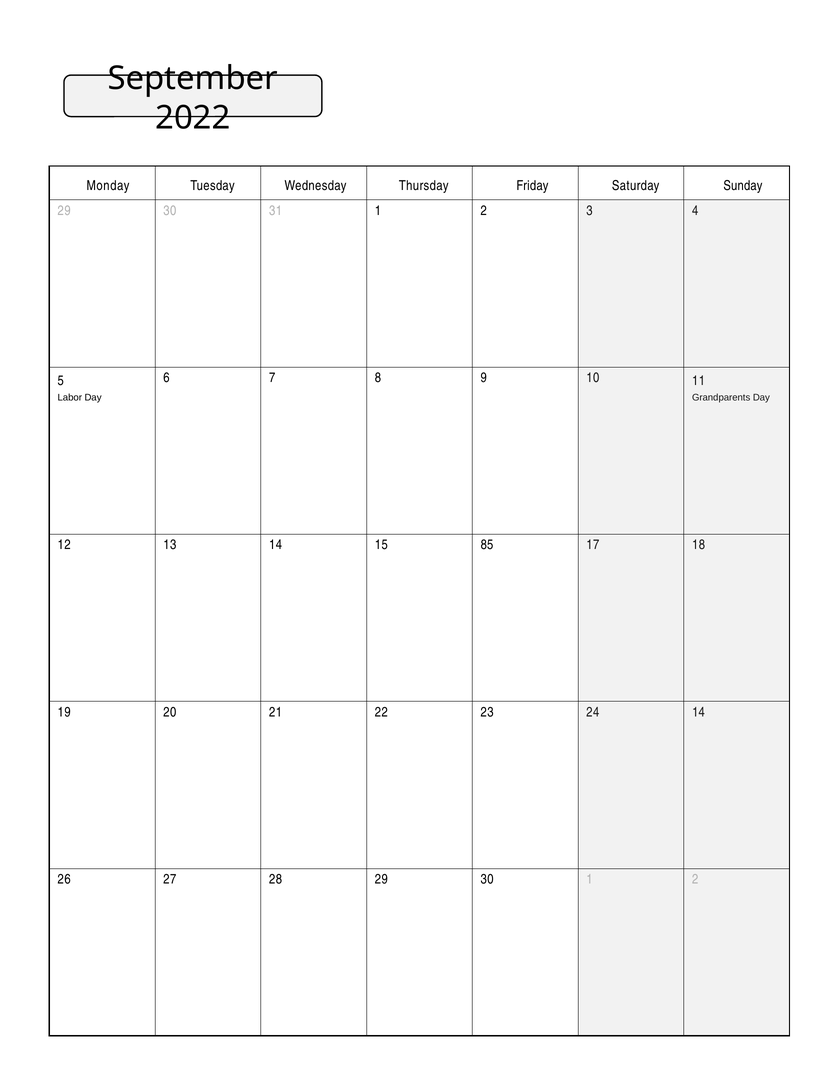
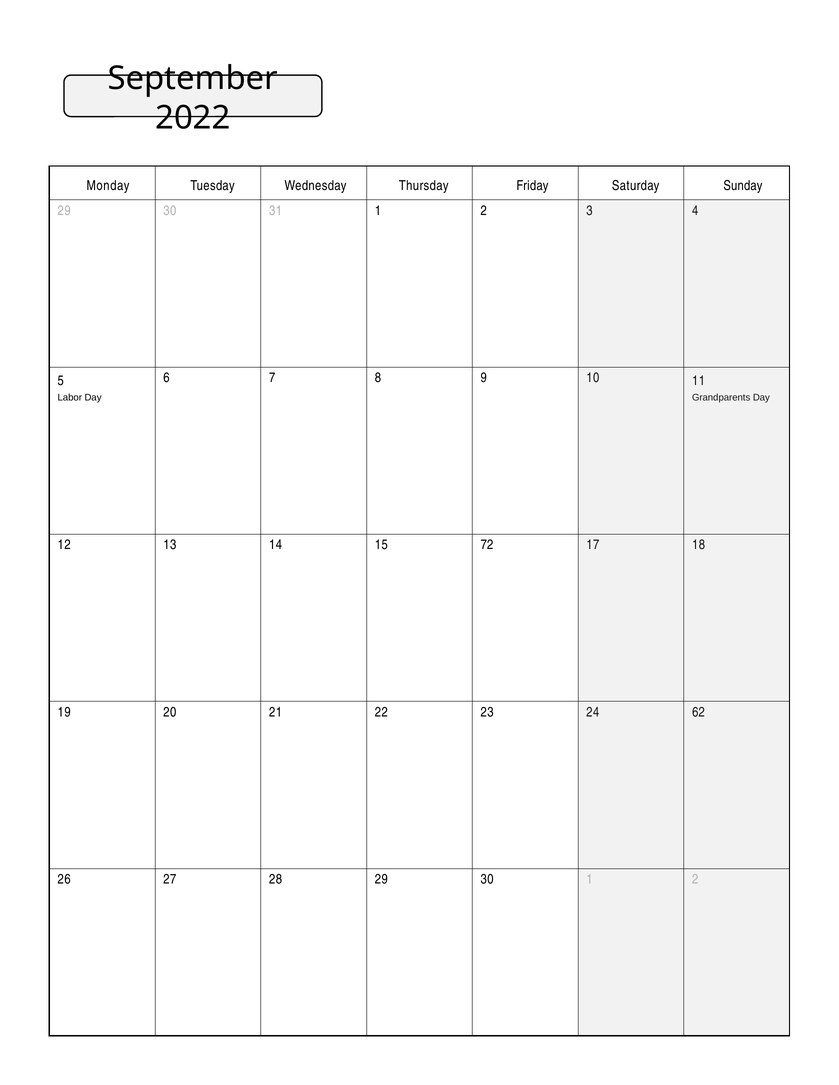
85: 85 -> 72 (487, 545)
24 14: 14 -> 62 (698, 712)
